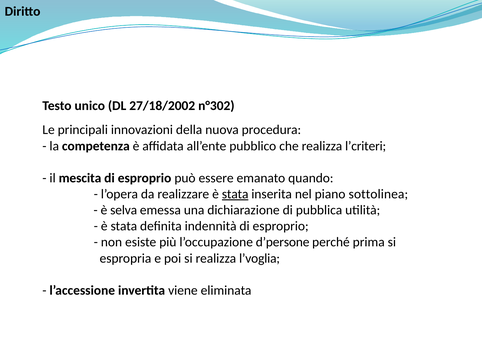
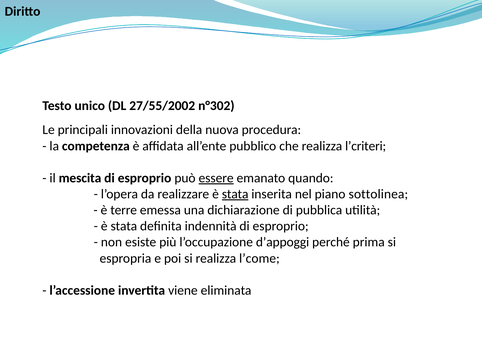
27/18/2002: 27/18/2002 -> 27/55/2002 (162, 106)
essere underline: none -> present (216, 178)
selva: selva -> terre (124, 210)
d’persone: d’persone -> d’appoggi (283, 243)
l’voglia: l’voglia -> l’come (259, 259)
